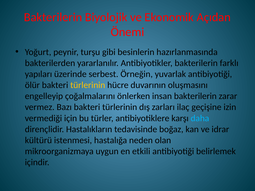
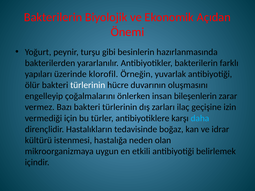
serbest: serbest -> klorofil (103, 74)
türlerinin colour: yellow -> white (88, 85)
insan bakterilerin: bakterilerin -> bileşenlerin (195, 96)
